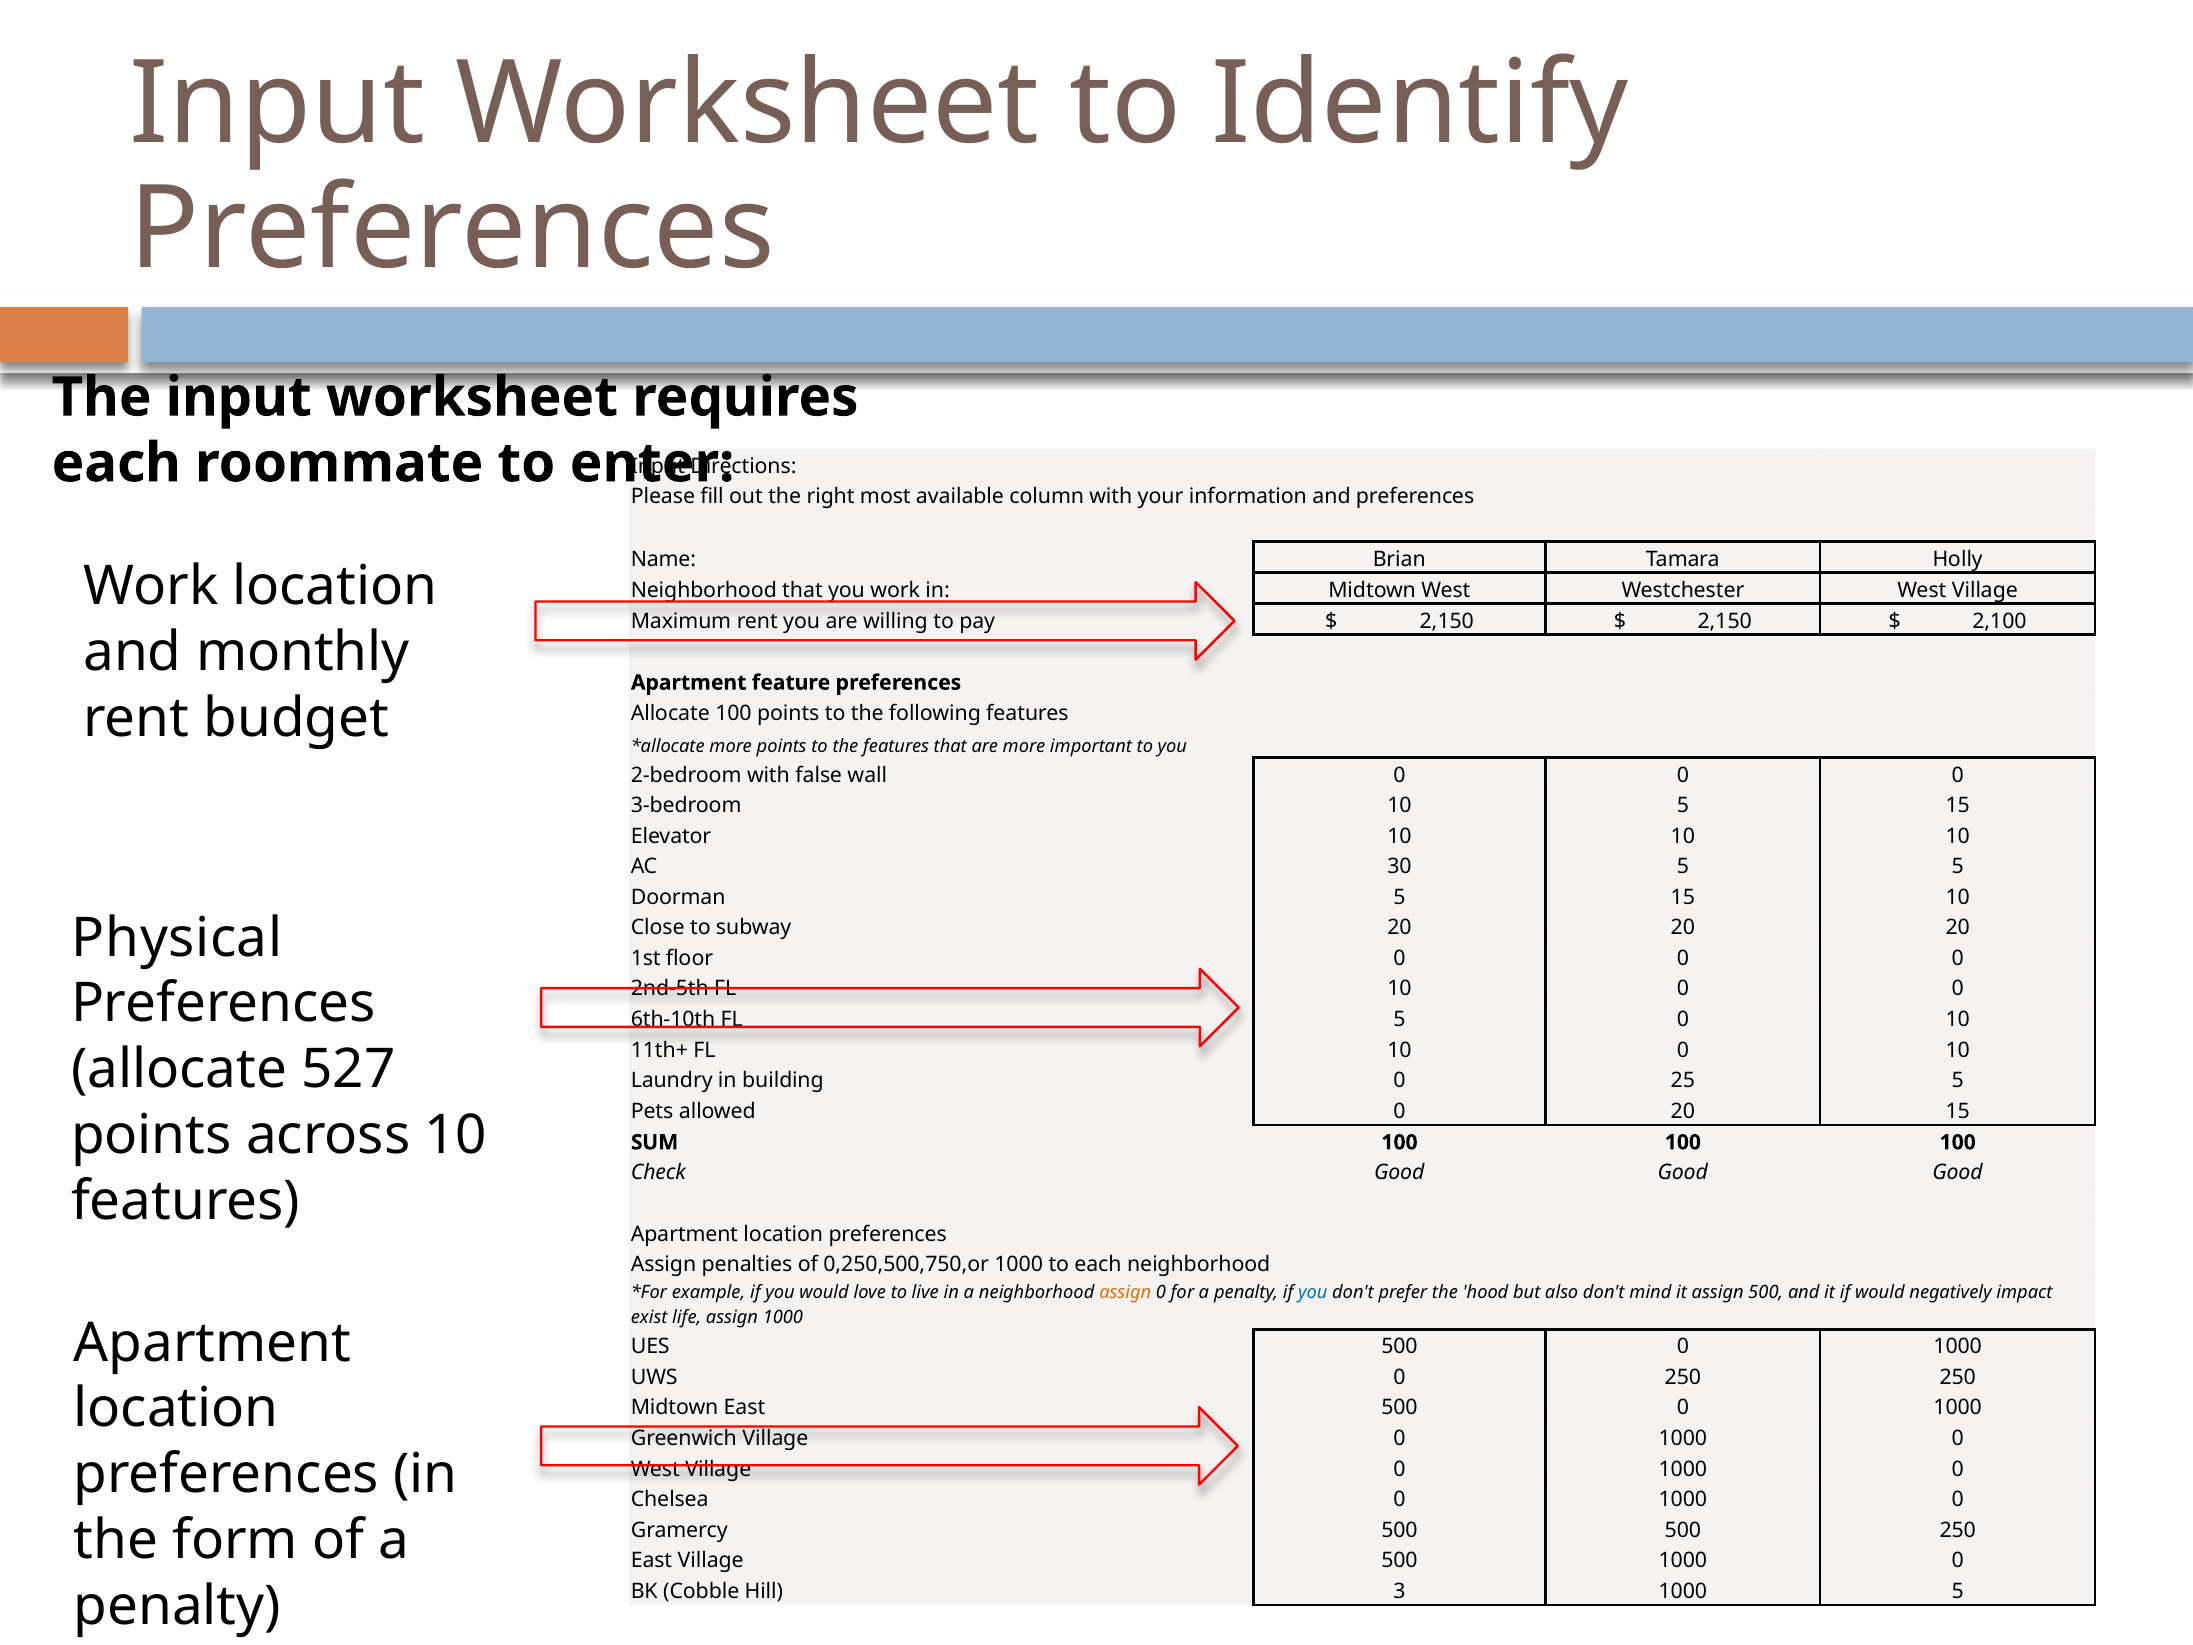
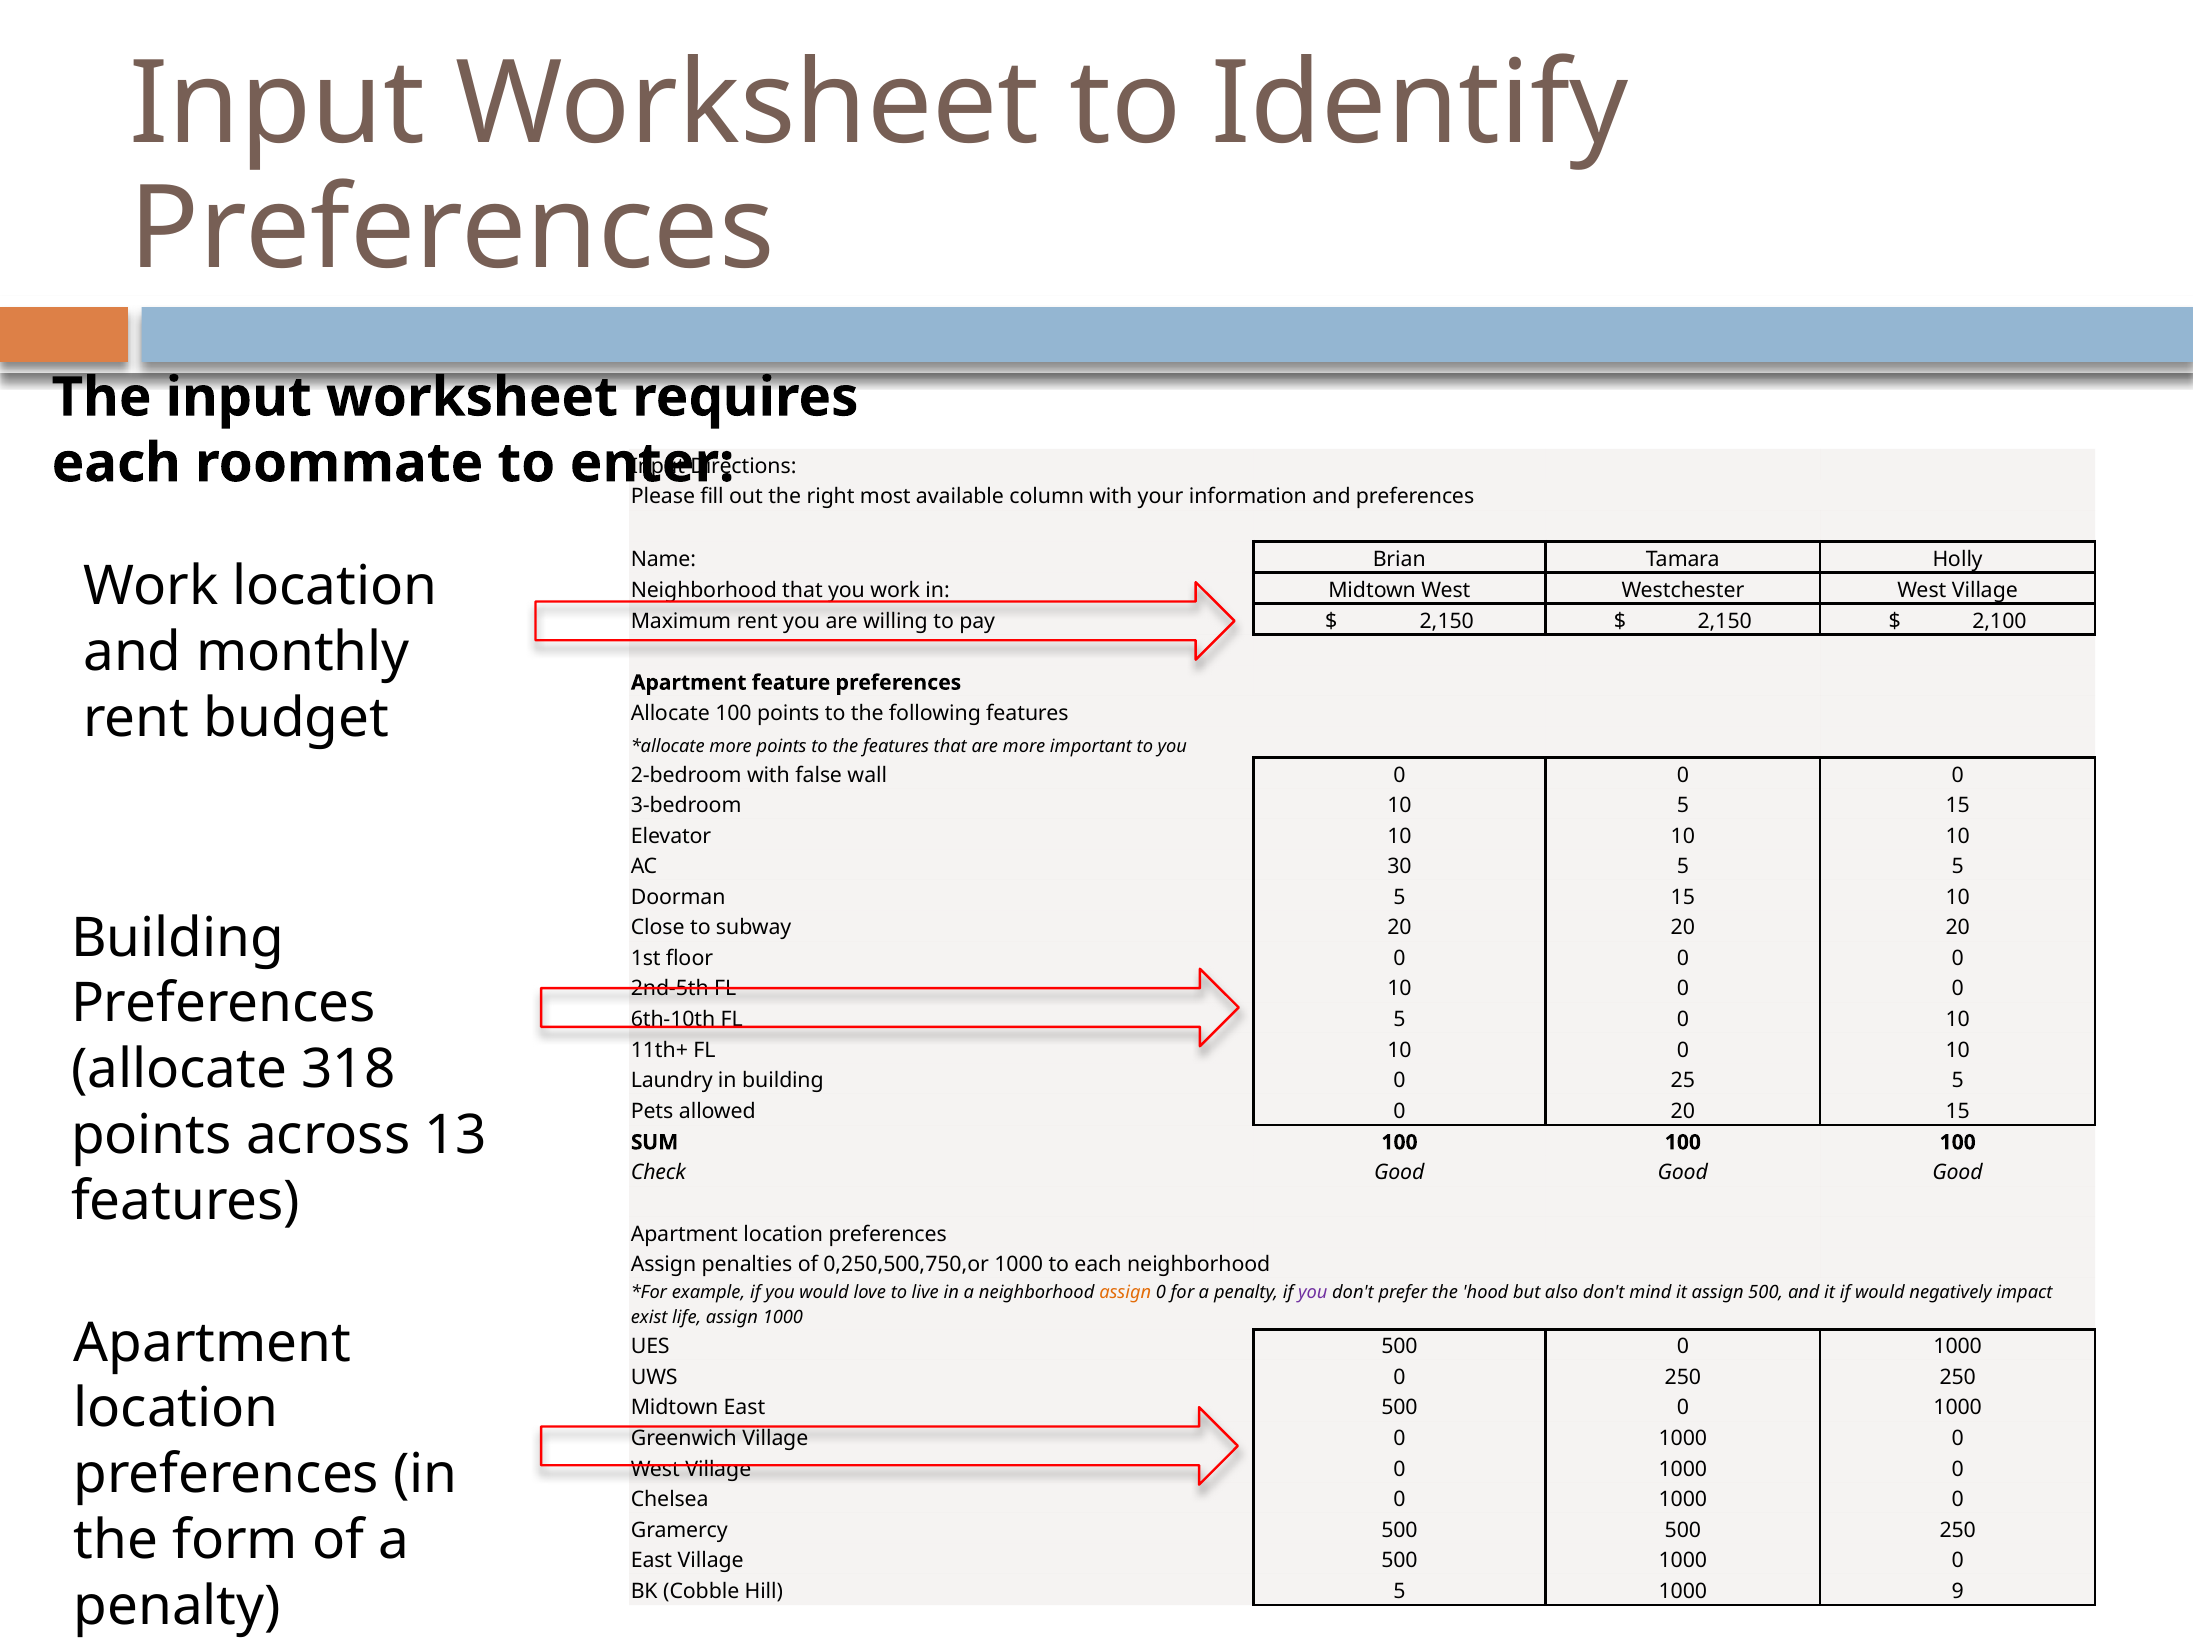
Physical: Physical -> Building (177, 938)
527: 527 -> 318 (348, 1069)
across 10: 10 -> 13 (456, 1135)
you colour: blue -> purple (1313, 1293)
Hill 3: 3 -> 5 (1399, 1592)
1000 5: 5 -> 9 (1958, 1592)
